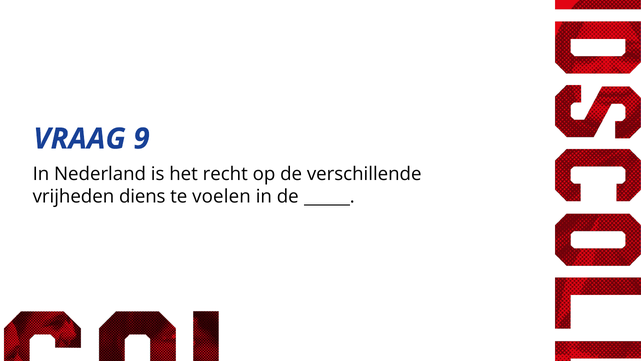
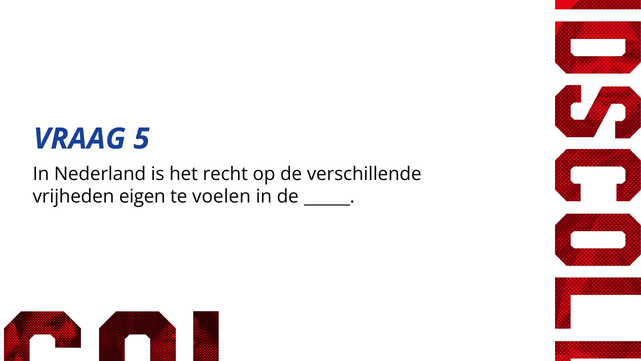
9: 9 -> 5 (141, 139)
diens: diens -> eigen (142, 196)
